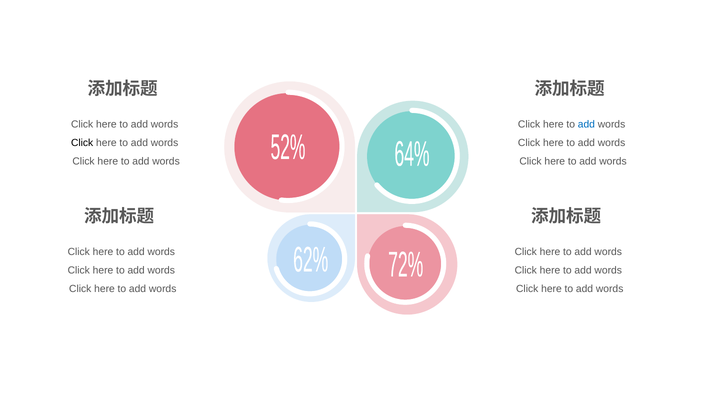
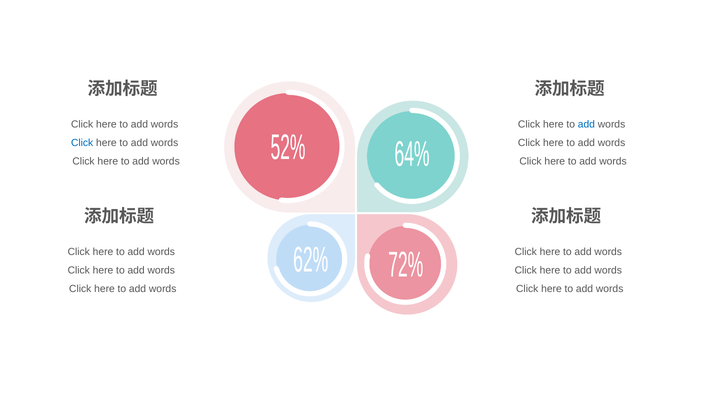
Click colour: black -> blue (82, 143)
